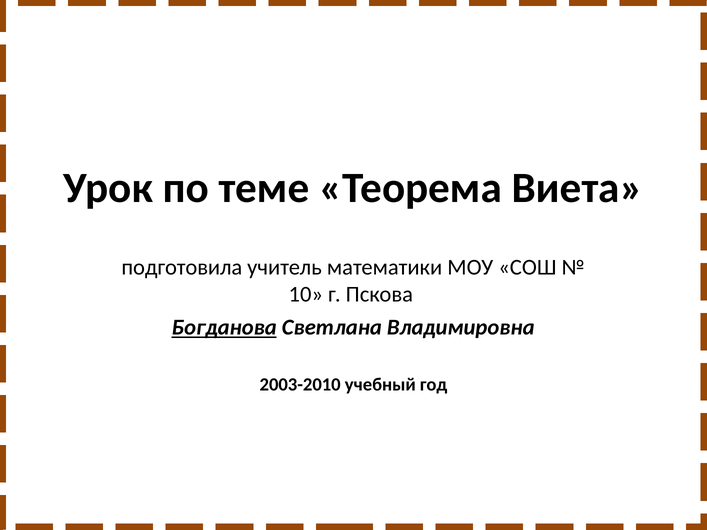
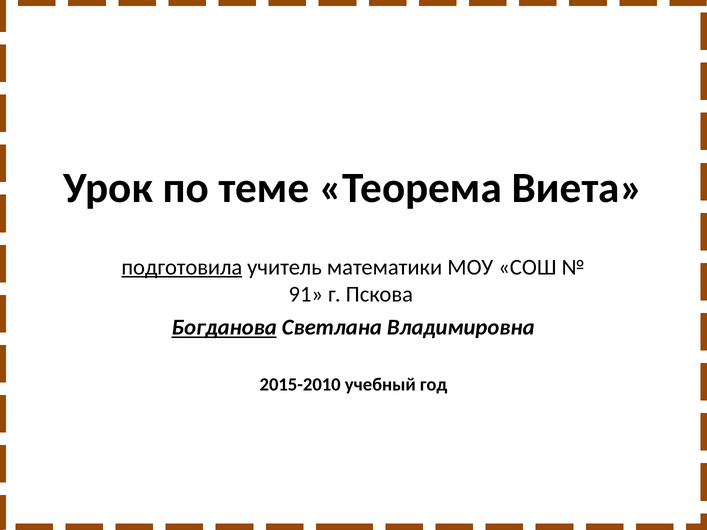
подготовила underline: none -> present (182, 267)
10: 10 -> 91 (306, 294)
2003-2010: 2003-2010 -> 2015-2010 (300, 385)
